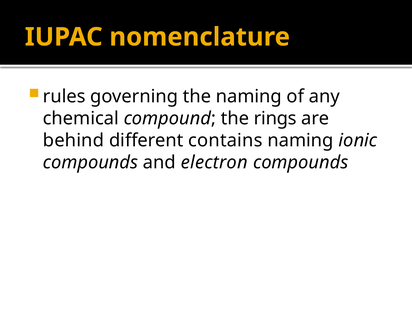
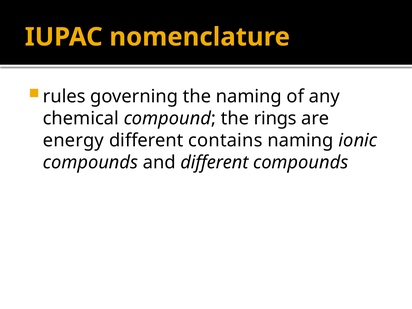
behind: behind -> energy (73, 140)
and electron: electron -> different (214, 162)
